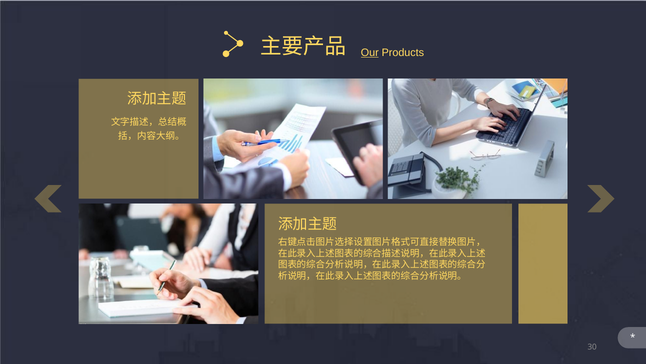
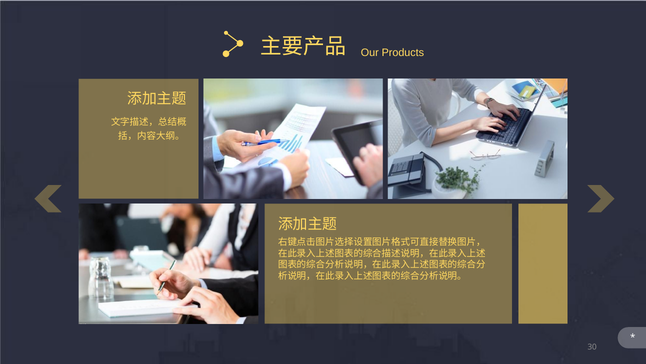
Our underline: present -> none (370, 53)
